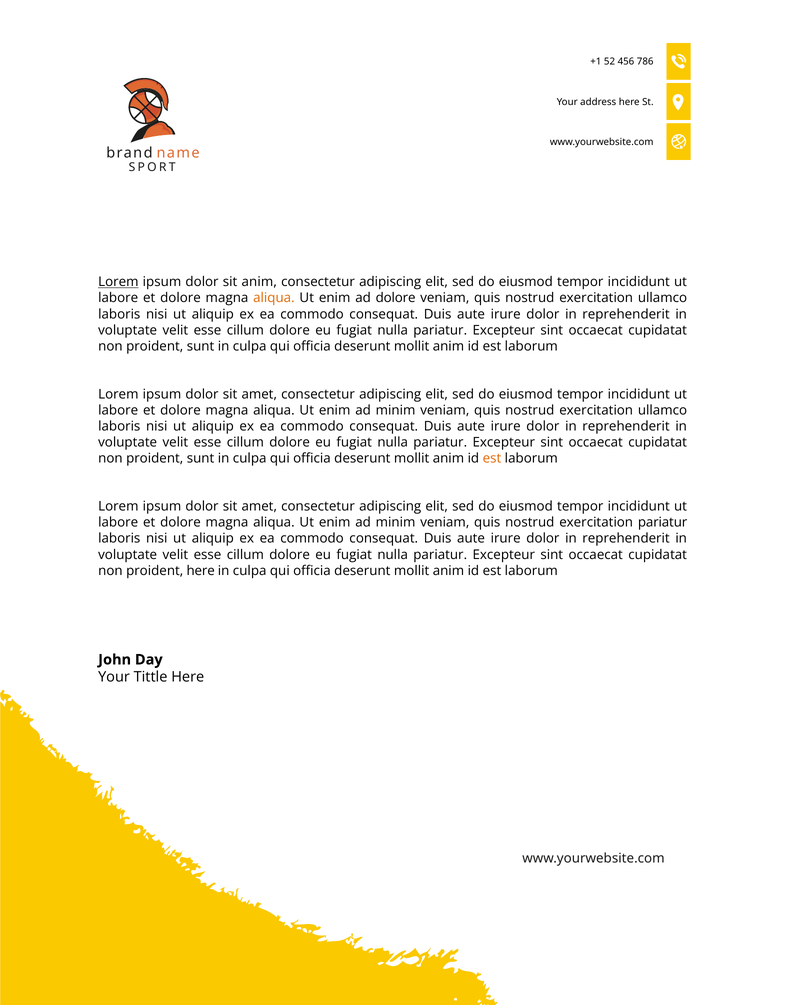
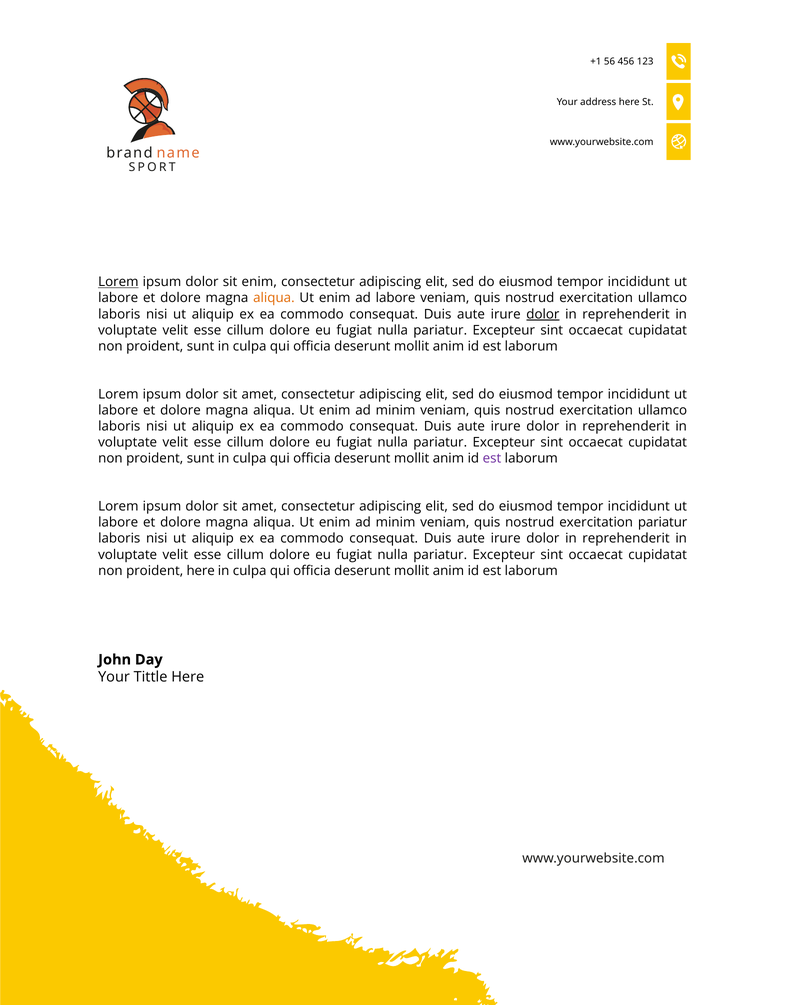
52: 52 -> 56 (610, 62)
786: 786 -> 123 (645, 62)
sit anim: anim -> enim (259, 282)
ad dolore: dolore -> labore (396, 298)
dolor underline: none -> present (543, 314)
est colour: orange -> purple (492, 458)
